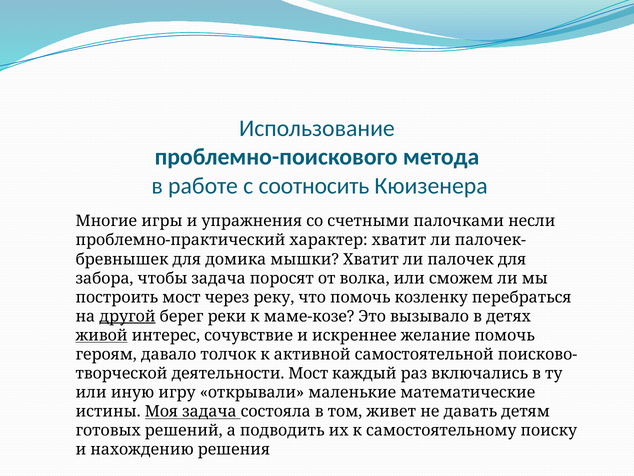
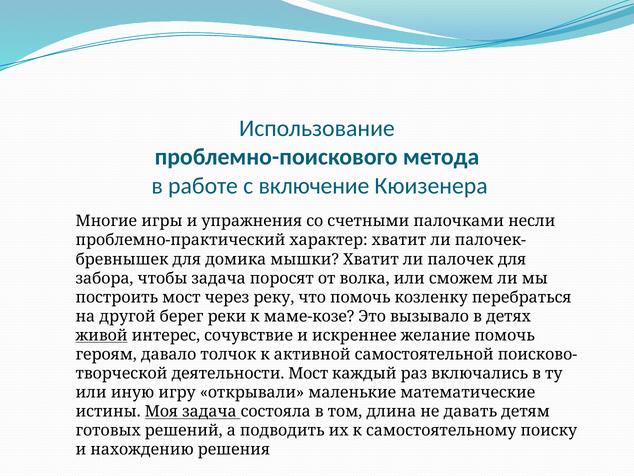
соотносить: соотносить -> включение (314, 185)
другой underline: present -> none (127, 316)
живет: живет -> длина (391, 411)
